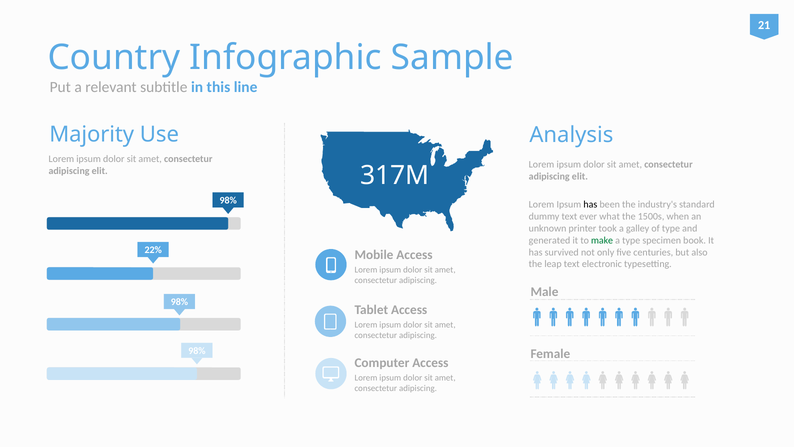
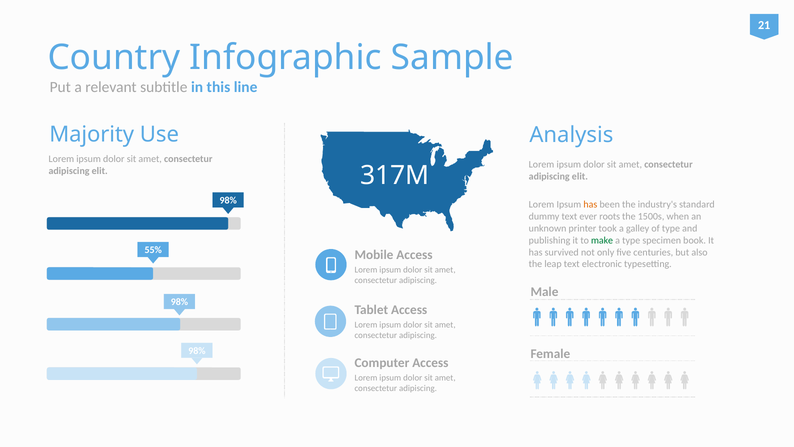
has colour: black -> orange (590, 204)
what: what -> roots (610, 216)
generated: generated -> publishing (550, 240)
22%: 22% -> 55% (153, 250)
